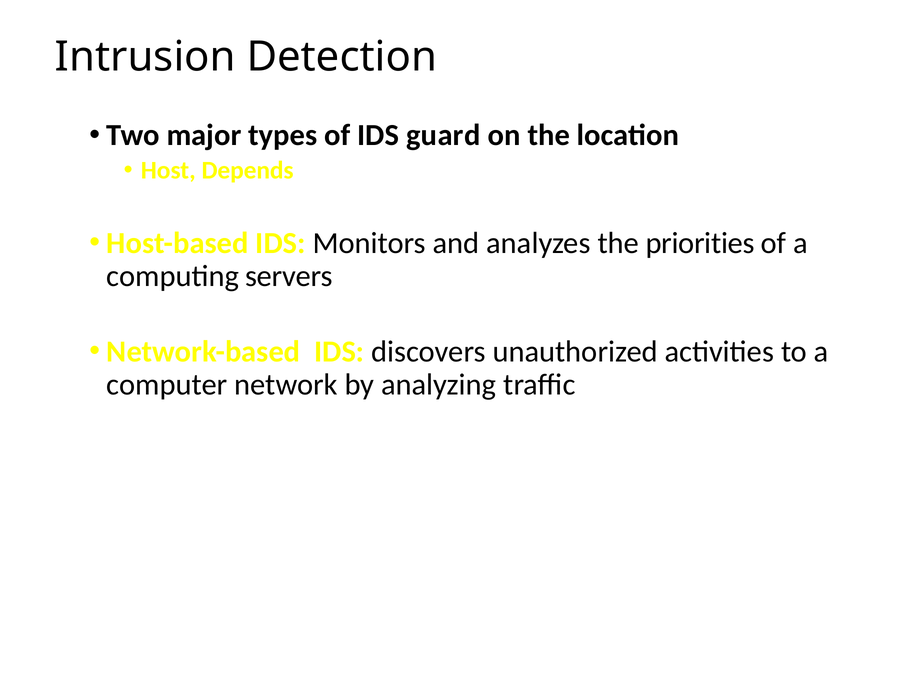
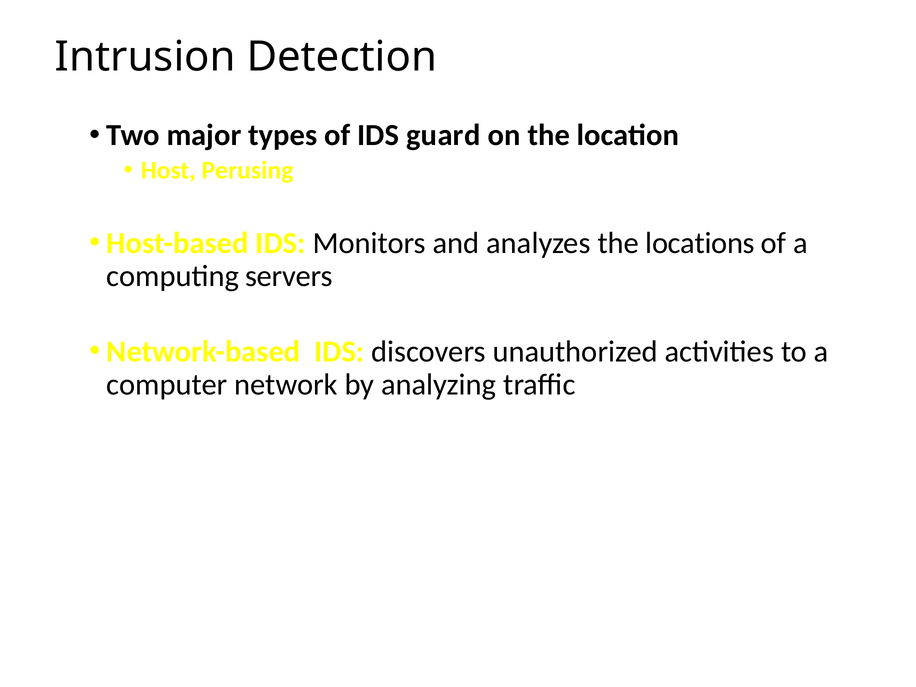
Depends: Depends -> Perusing (247, 170)
priorities: priorities -> locations (700, 243)
